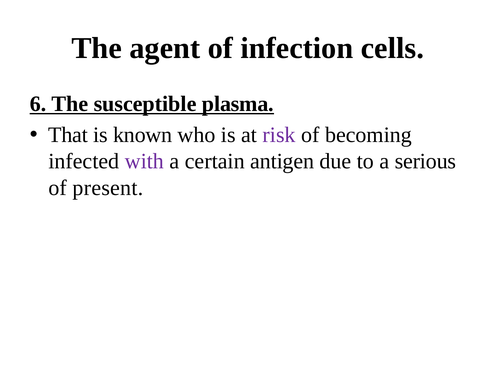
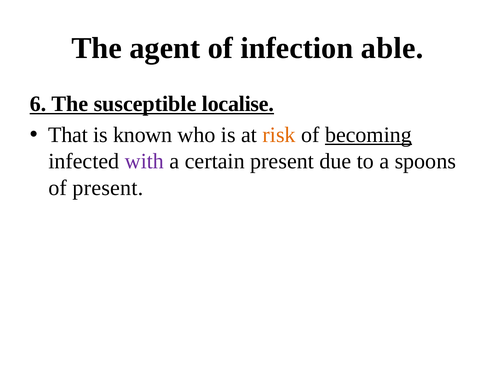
cells: cells -> able (392, 48)
plasma: plasma -> localise (238, 104)
risk colour: purple -> orange (279, 135)
becoming underline: none -> present (369, 135)
certain antigen: antigen -> present (282, 161)
serious: serious -> spoons (425, 161)
